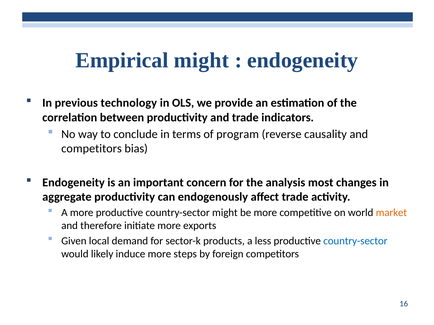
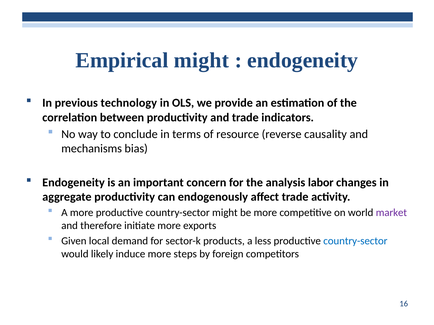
program: program -> resource (238, 134)
competitors: competitors -> mechanisms (92, 149)
most: most -> labor (321, 183)
market colour: orange -> purple (391, 213)
